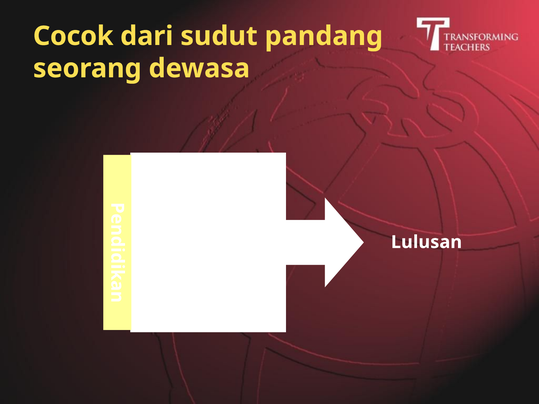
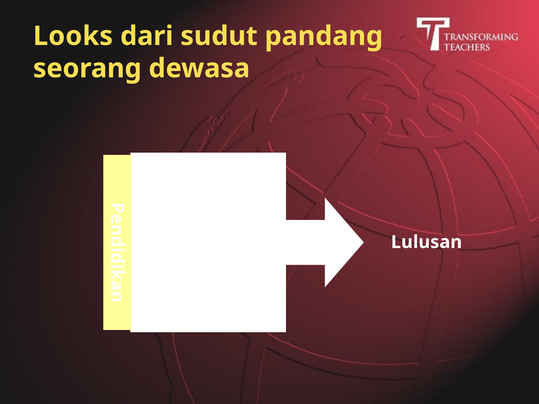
Cocok: Cocok -> Looks (73, 36)
